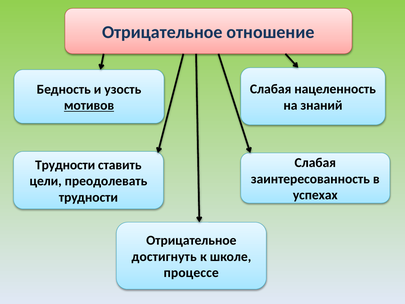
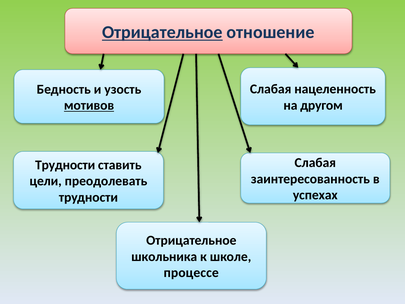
Отрицательное underline: none -> present (162, 32)
знаний: знаний -> другом (322, 105)
достигнуть: достигнуть -> школьника (164, 256)
